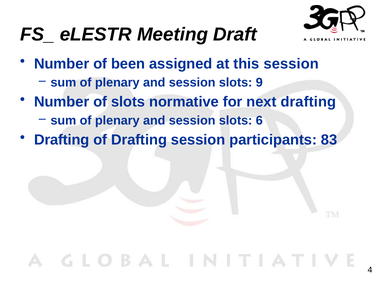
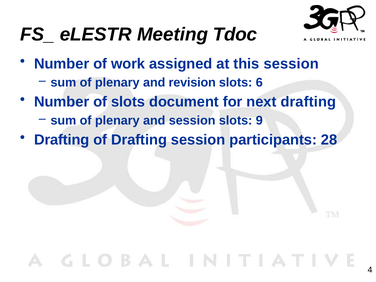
Draft: Draft -> Tdoc (235, 34)
been: been -> work (128, 64)
session: session -> revision (192, 82)
9: 9 -> 6 (259, 82)
normative: normative -> document (184, 102)
6: 6 -> 9 (259, 120)
83: 83 -> 28 (329, 140)
